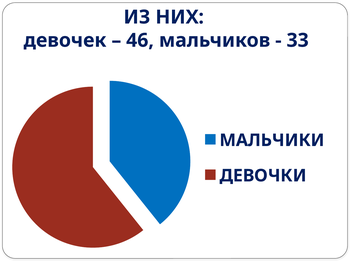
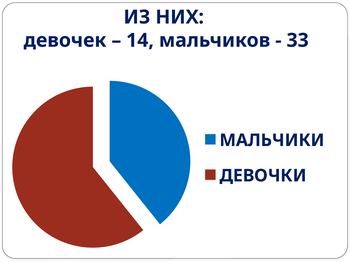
46: 46 -> 14 (140, 40)
